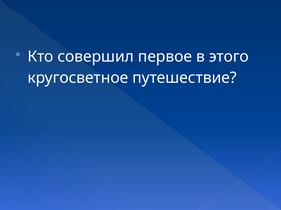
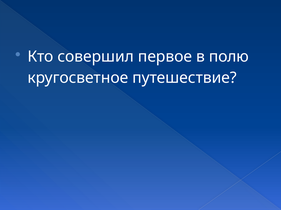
этого: этого -> полю (229, 57)
